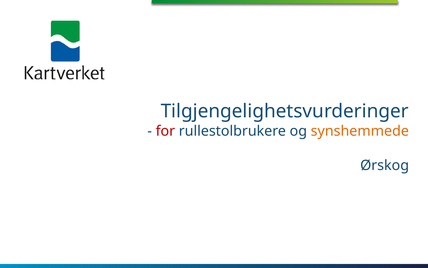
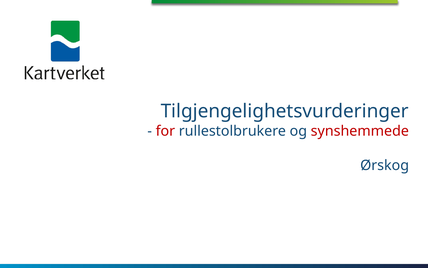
synshemmede colour: orange -> red (360, 131)
